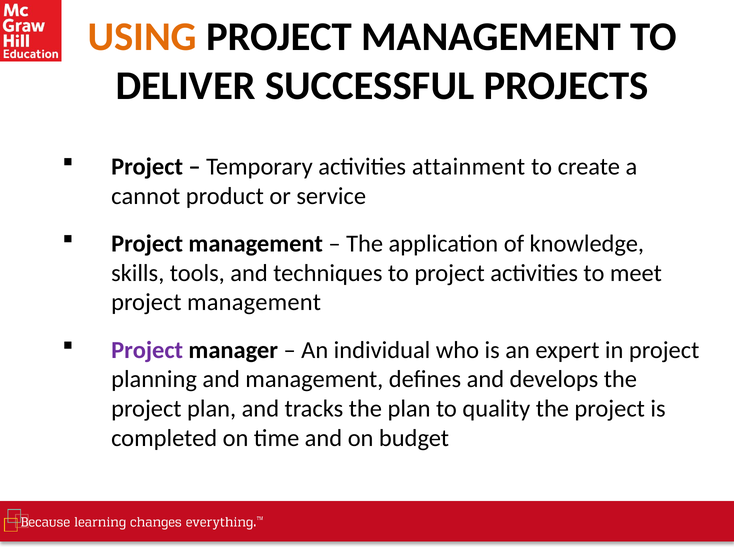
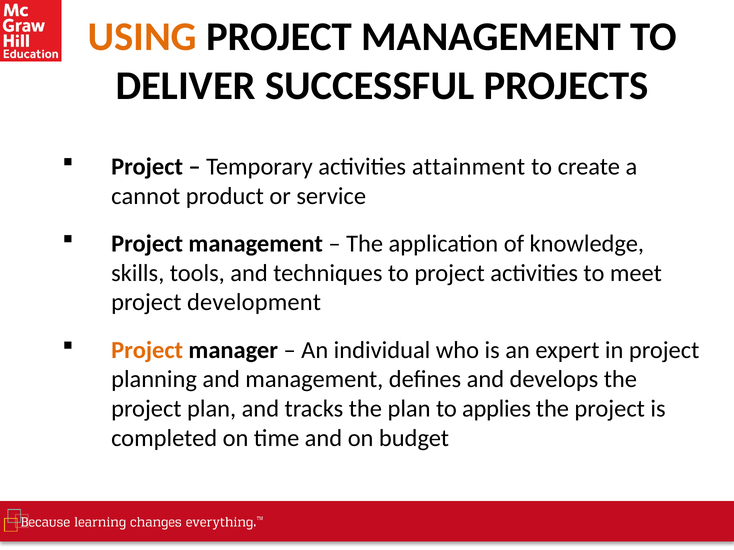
management: management -> development (254, 303)
Project colour: purple -> orange (147, 350)
quality: quality -> applies (496, 409)
